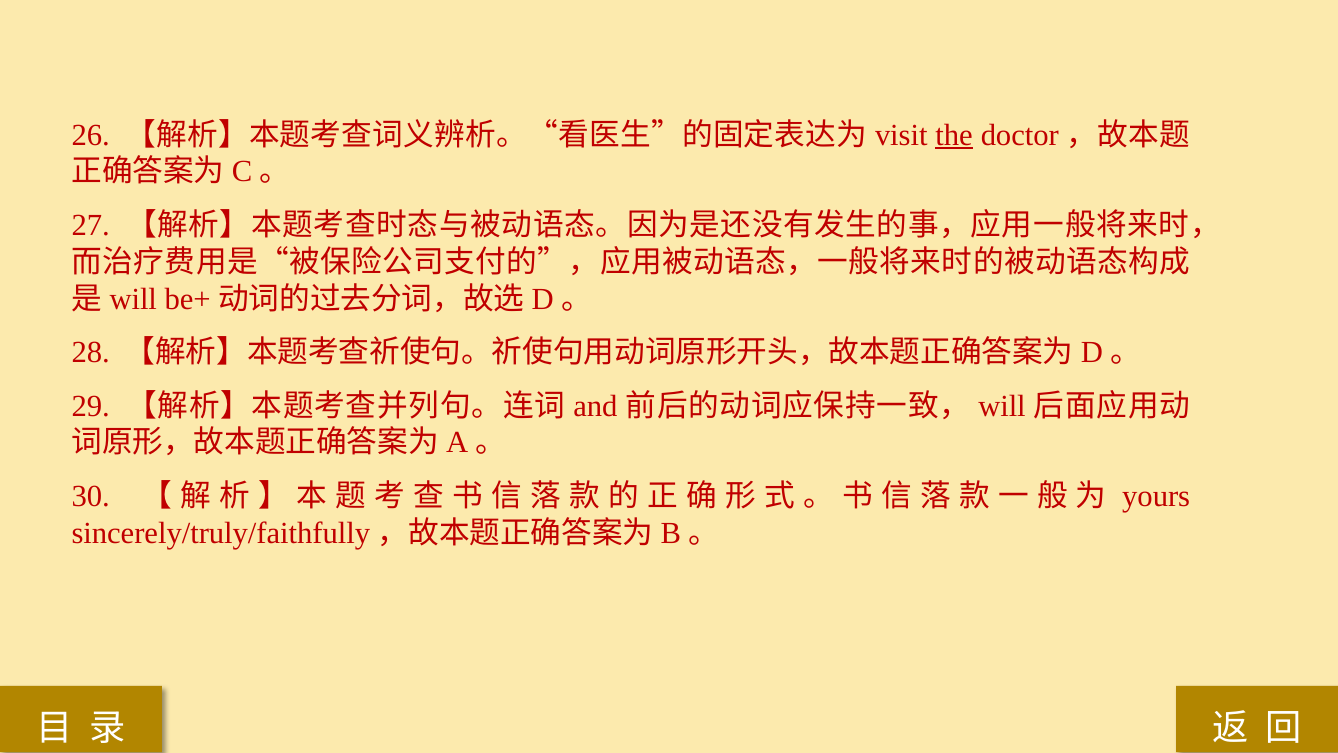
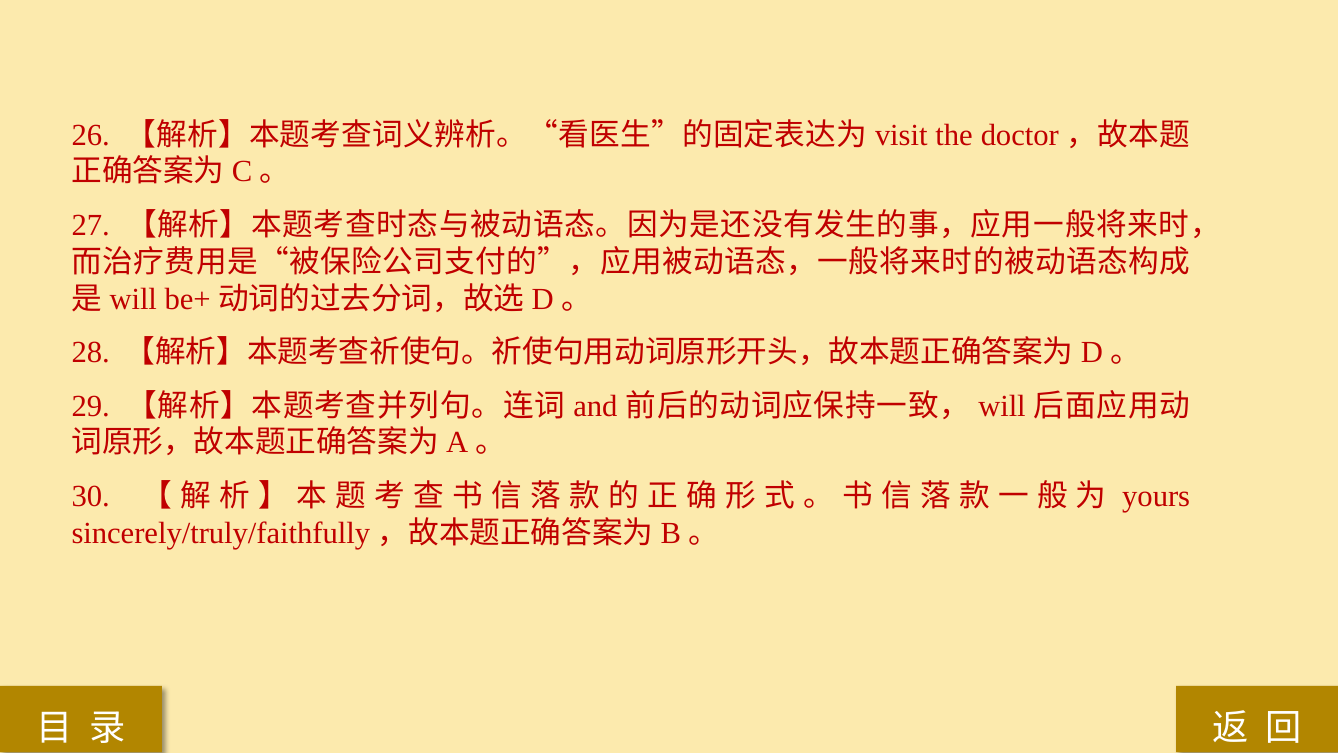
the underline: present -> none (954, 135)
